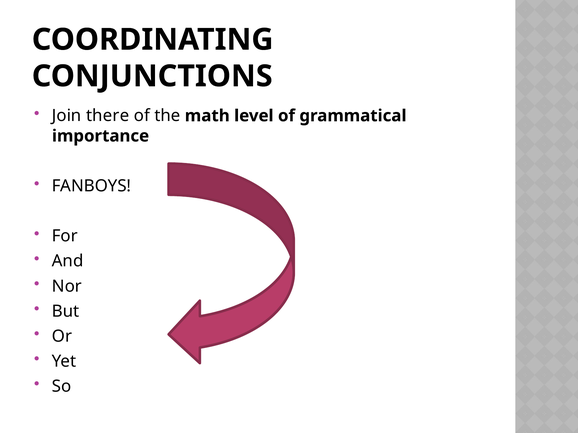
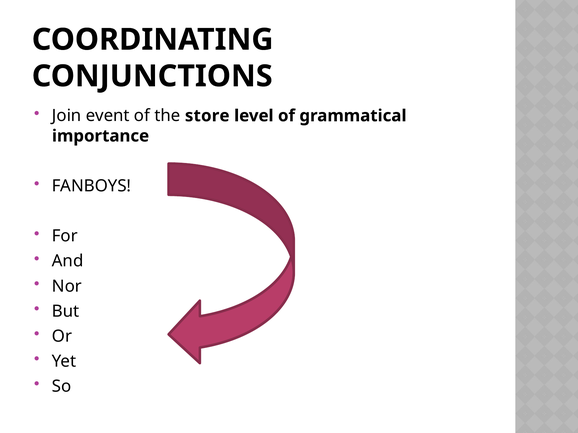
there: there -> event (108, 116)
math: math -> store (207, 116)
